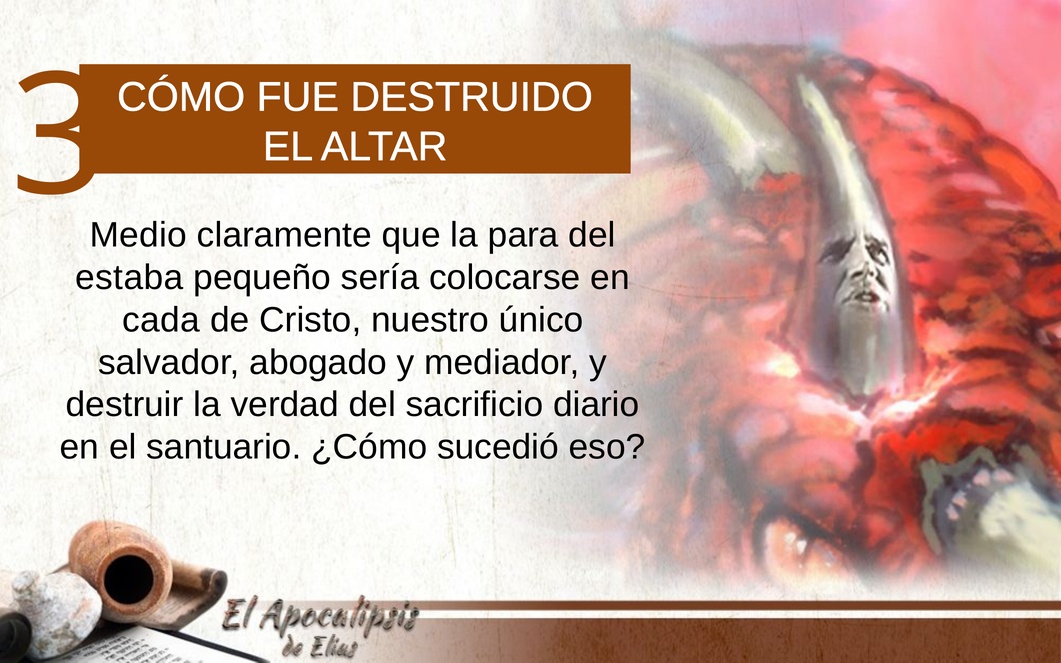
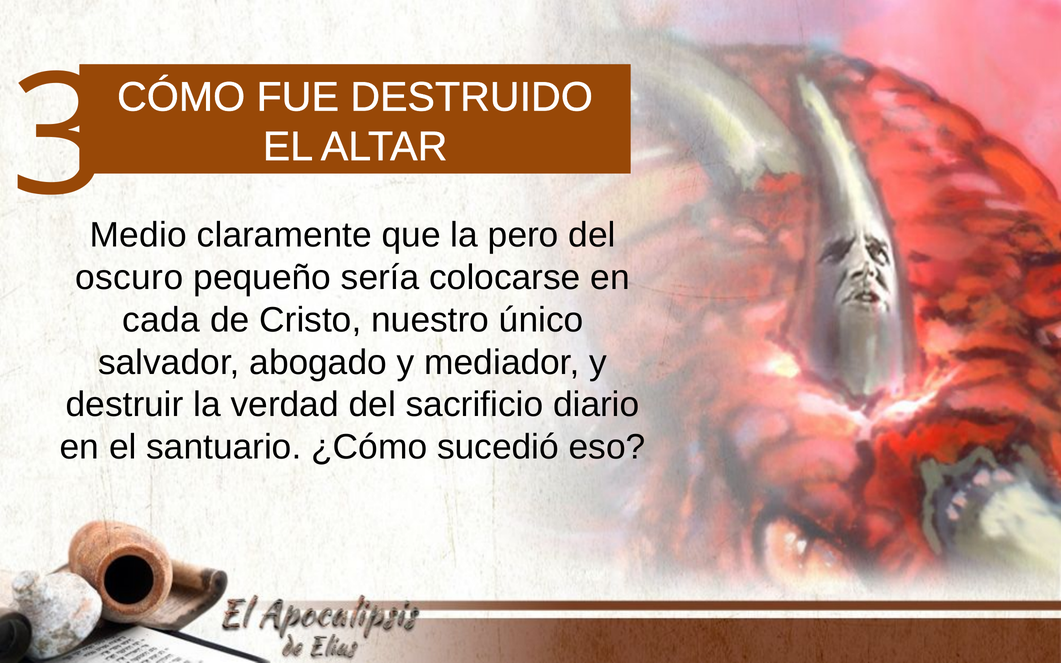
para: para -> pero (523, 235)
estaba: estaba -> oscuro (129, 278)
